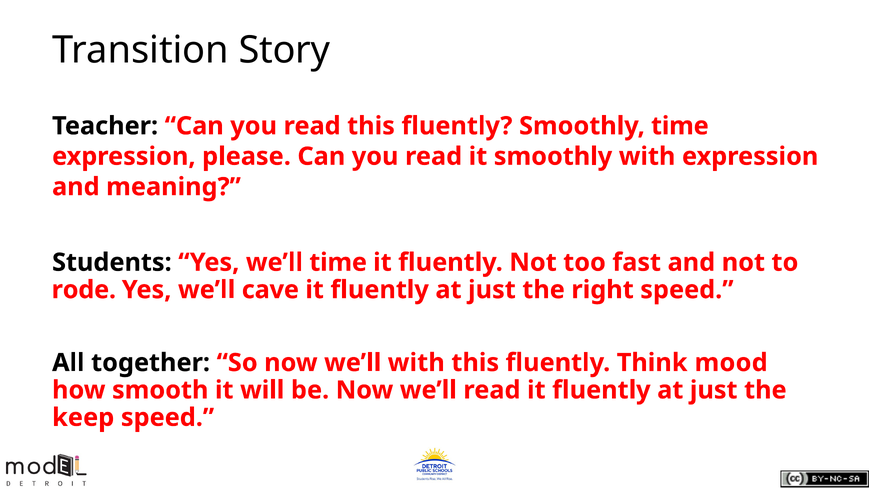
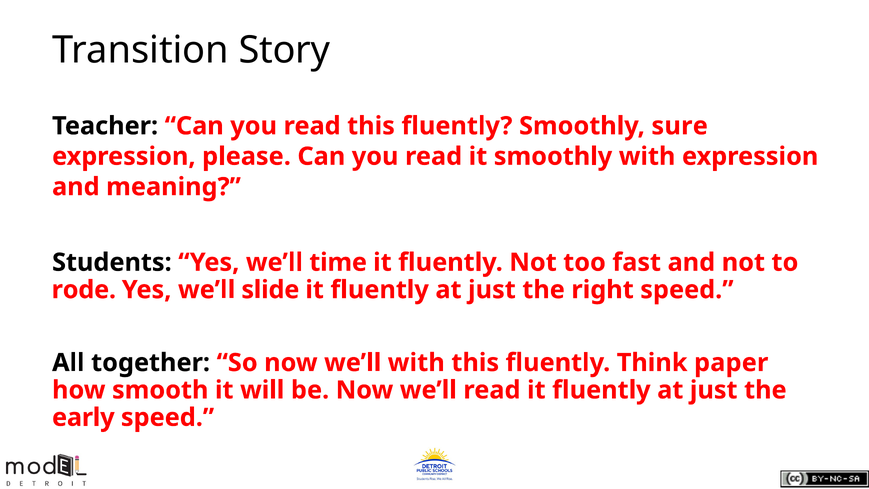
Smoothly time: time -> sure (680, 126)
cave: cave -> slide (270, 290)
mood: mood -> paper (731, 363)
keep: keep -> early (83, 417)
